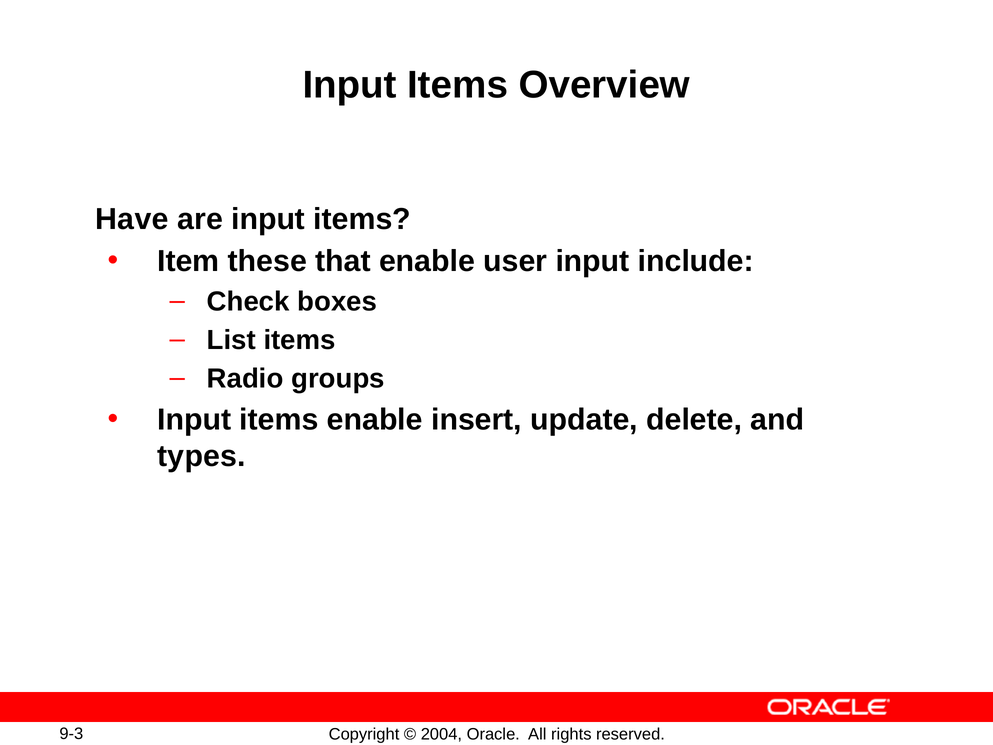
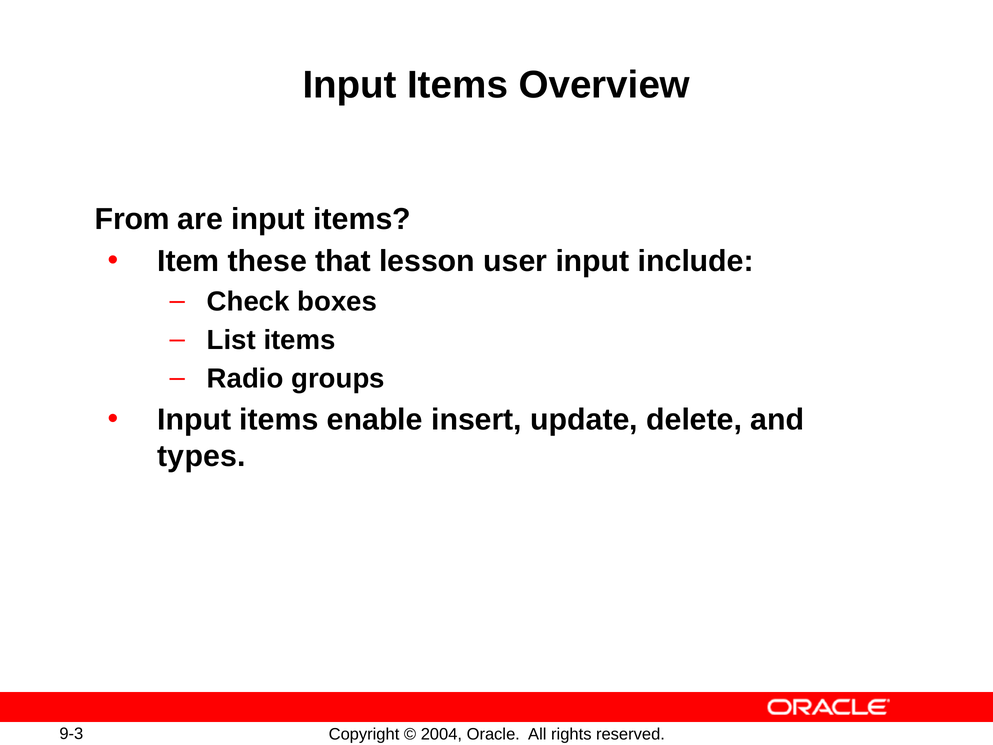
Have: Have -> From (132, 219)
that enable: enable -> lesson (427, 261)
